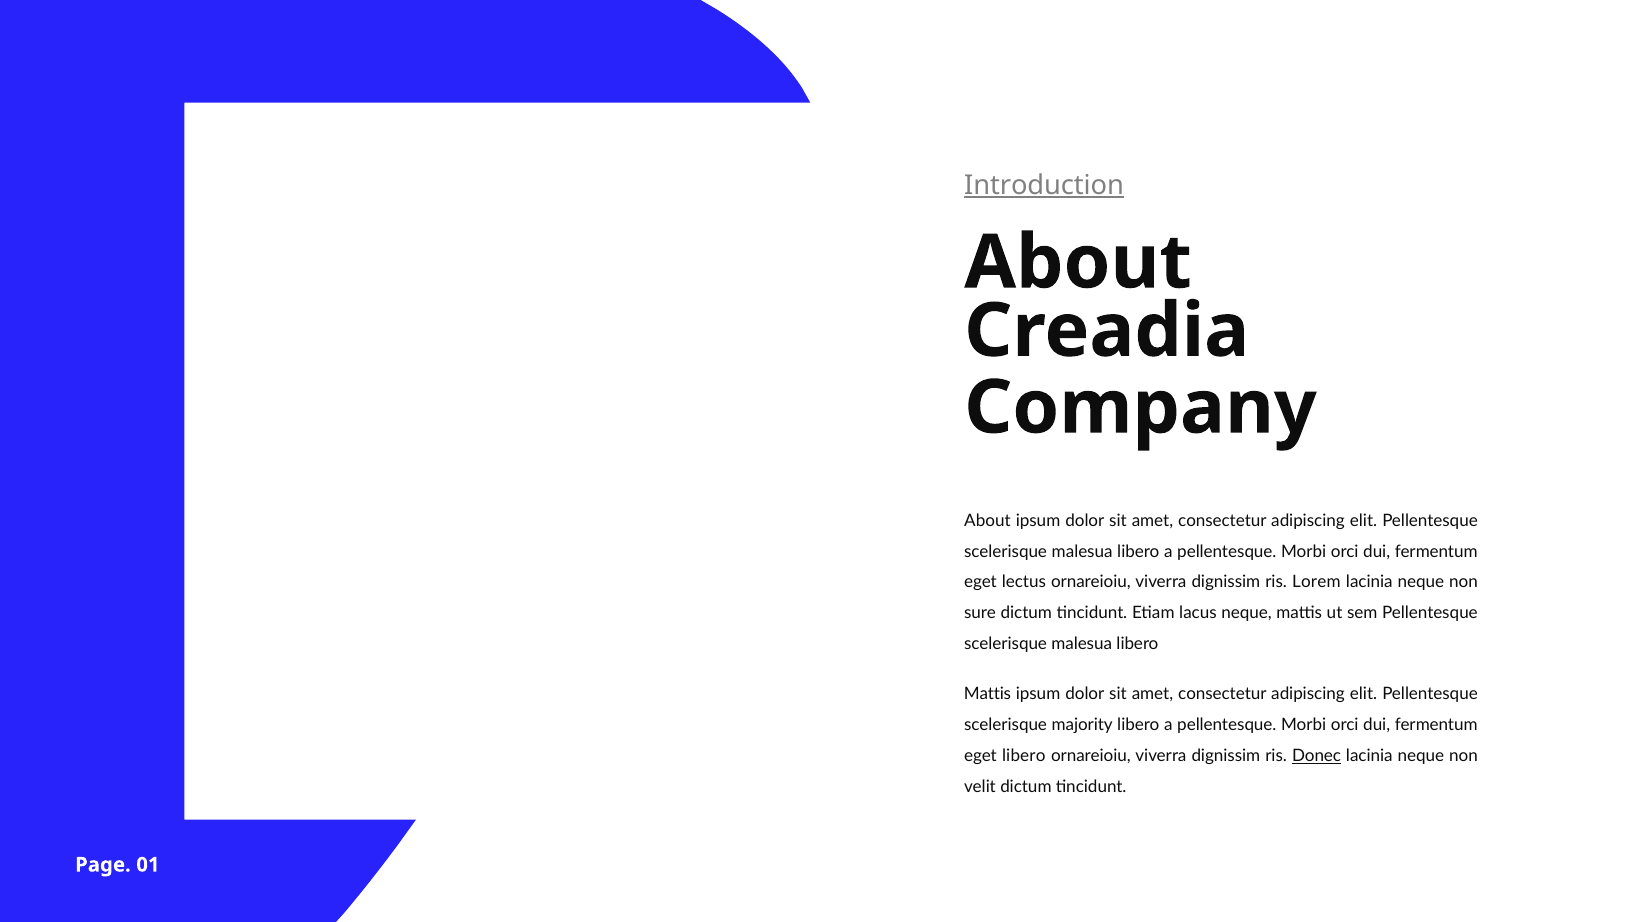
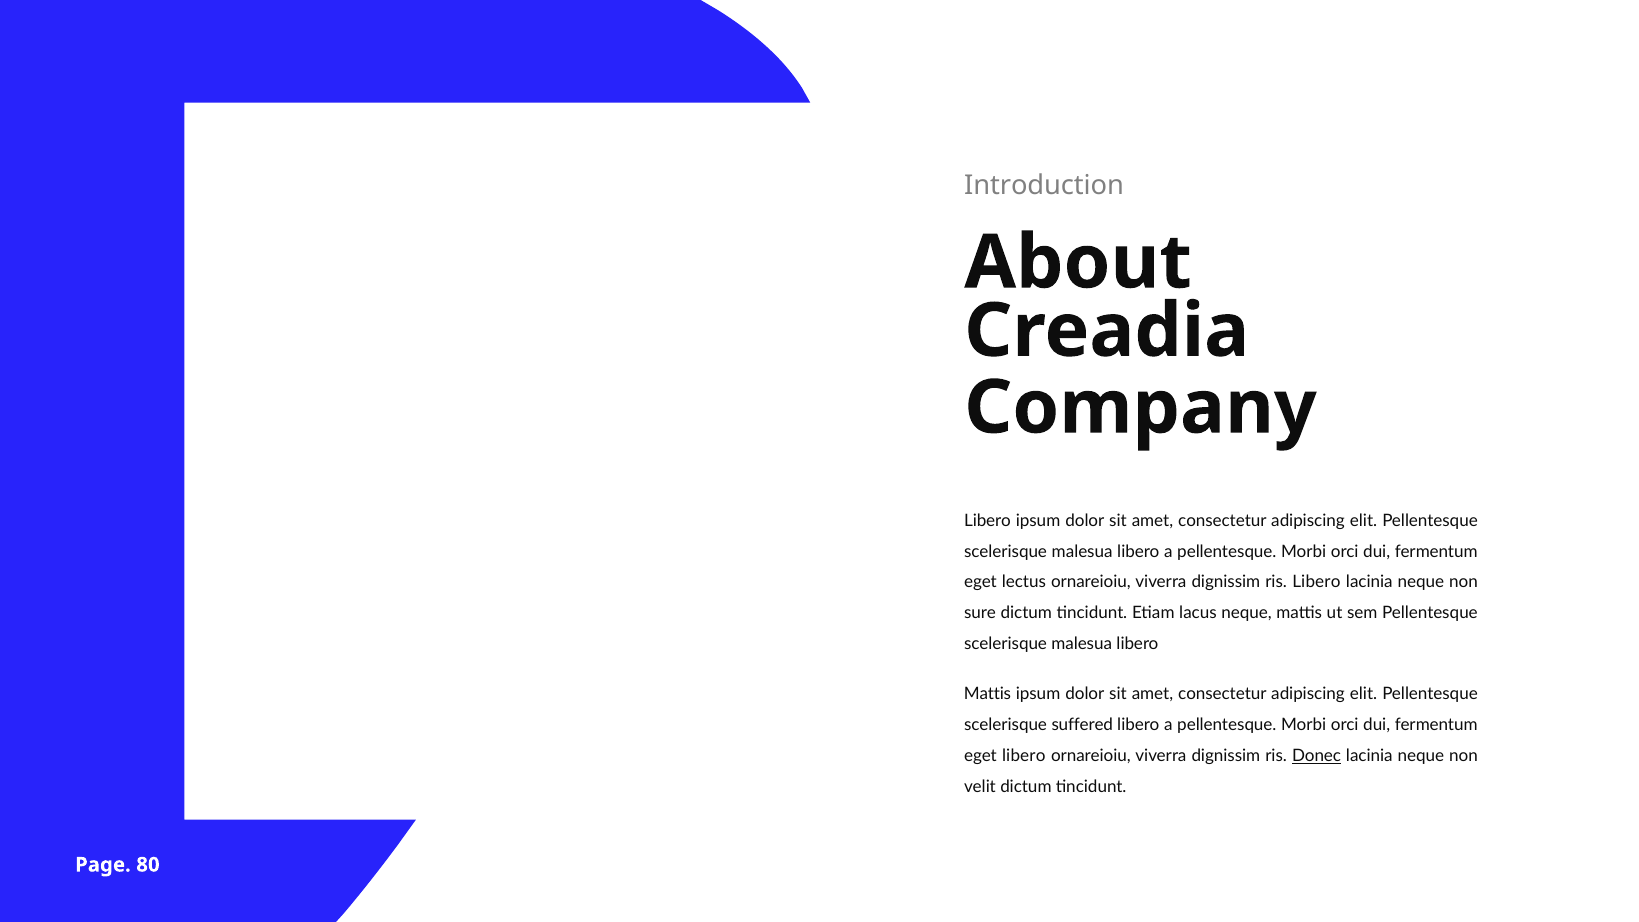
Introduction underline: present -> none (1044, 185)
About: About -> Libero (988, 521)
ris Lorem: Lorem -> Libero (1316, 582)
majority: majority -> suffered (1082, 725)
01: 01 -> 80 (148, 865)
